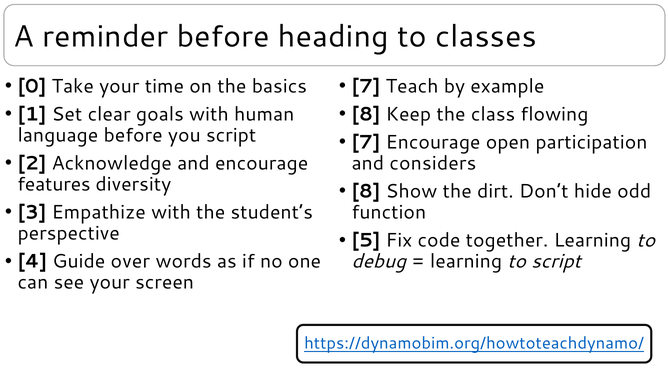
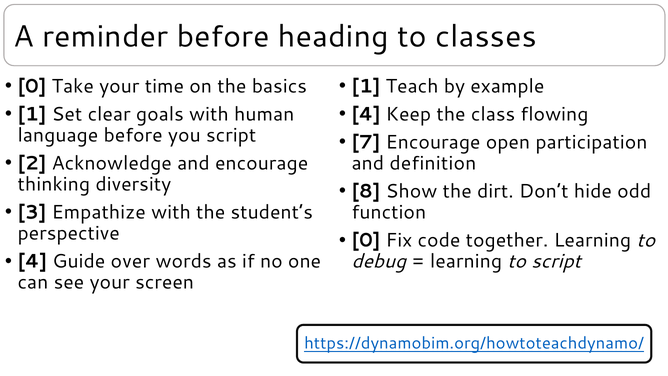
7: 7 -> 1 (366, 86)
8: 8 -> 4 (366, 114)
considers: considers -> definition (433, 163)
features: features -> thinking (54, 184)
5: 5 -> 0 (366, 240)
